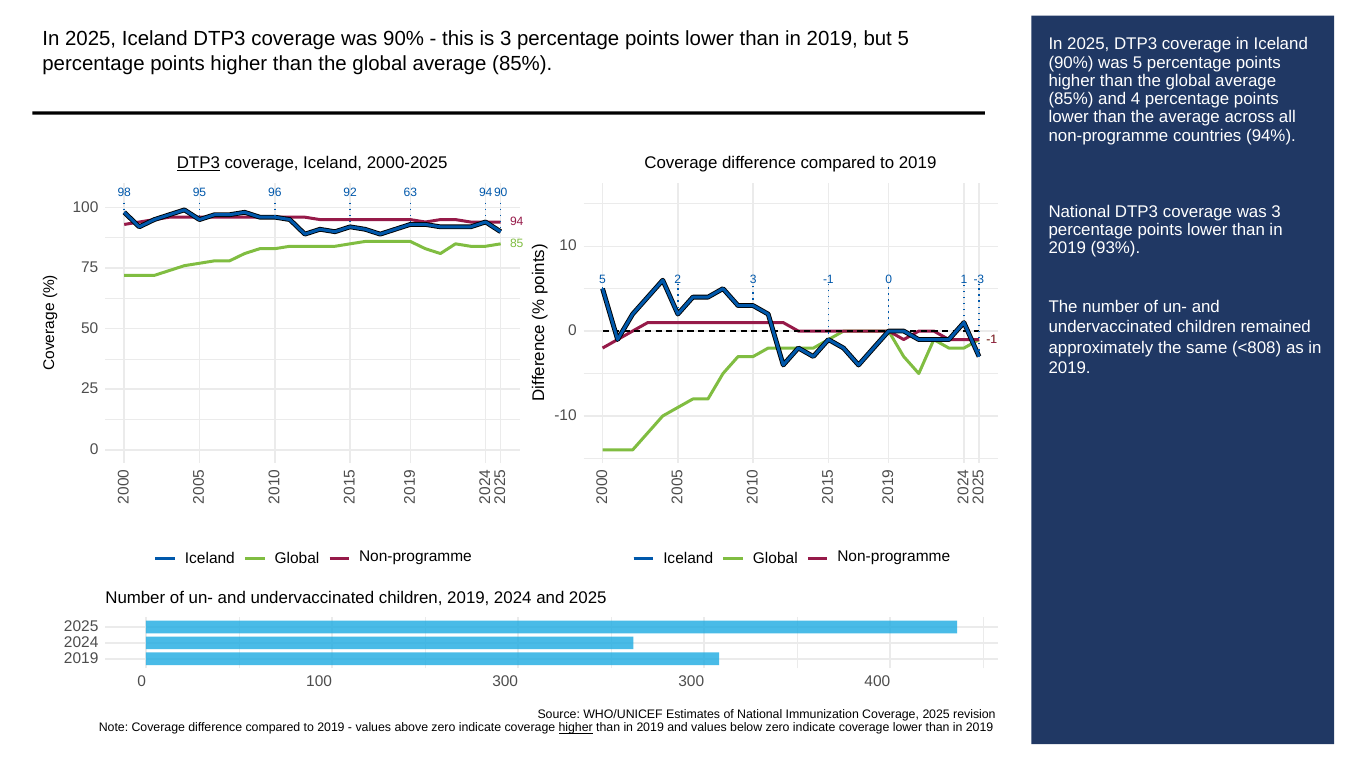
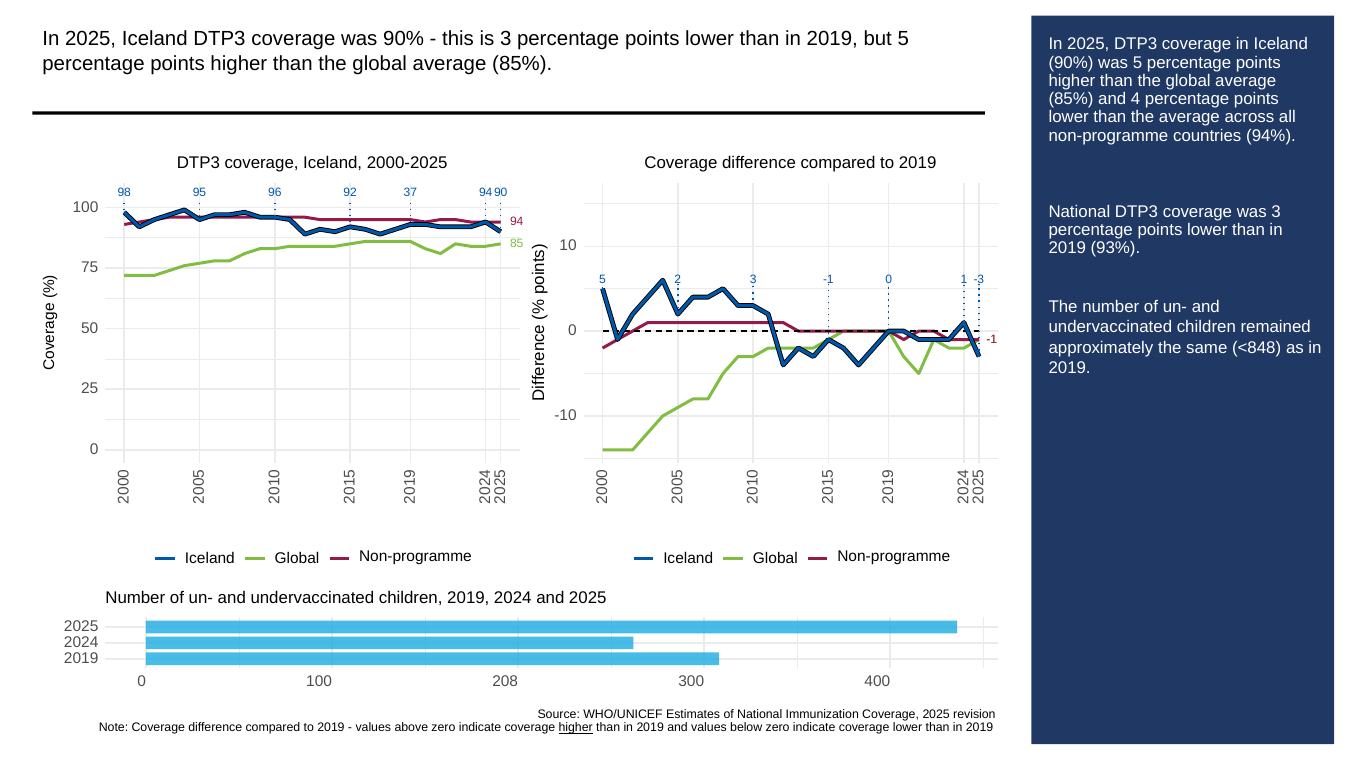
DTP3 underline: present -> none (198, 163)
63: 63 -> 37 (410, 192)
<808: <808 -> <848 (1257, 348)
100 300: 300 -> 208 (505, 682)
